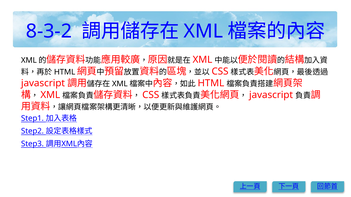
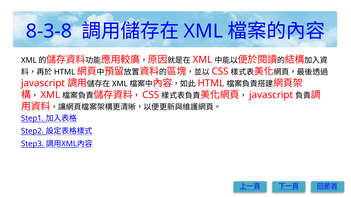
8-3-2: 8-3-2 -> 8-3-8 (49, 31)
